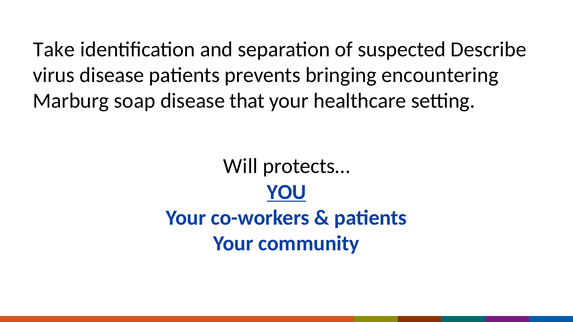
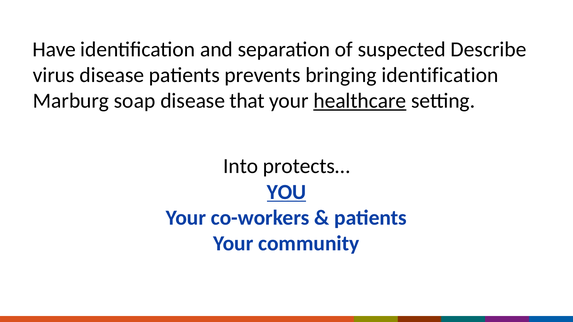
Take: Take -> Have (54, 49)
bringing encountering: encountering -> identification (440, 75)
healthcare underline: none -> present (360, 101)
Will: Will -> Into (241, 166)
